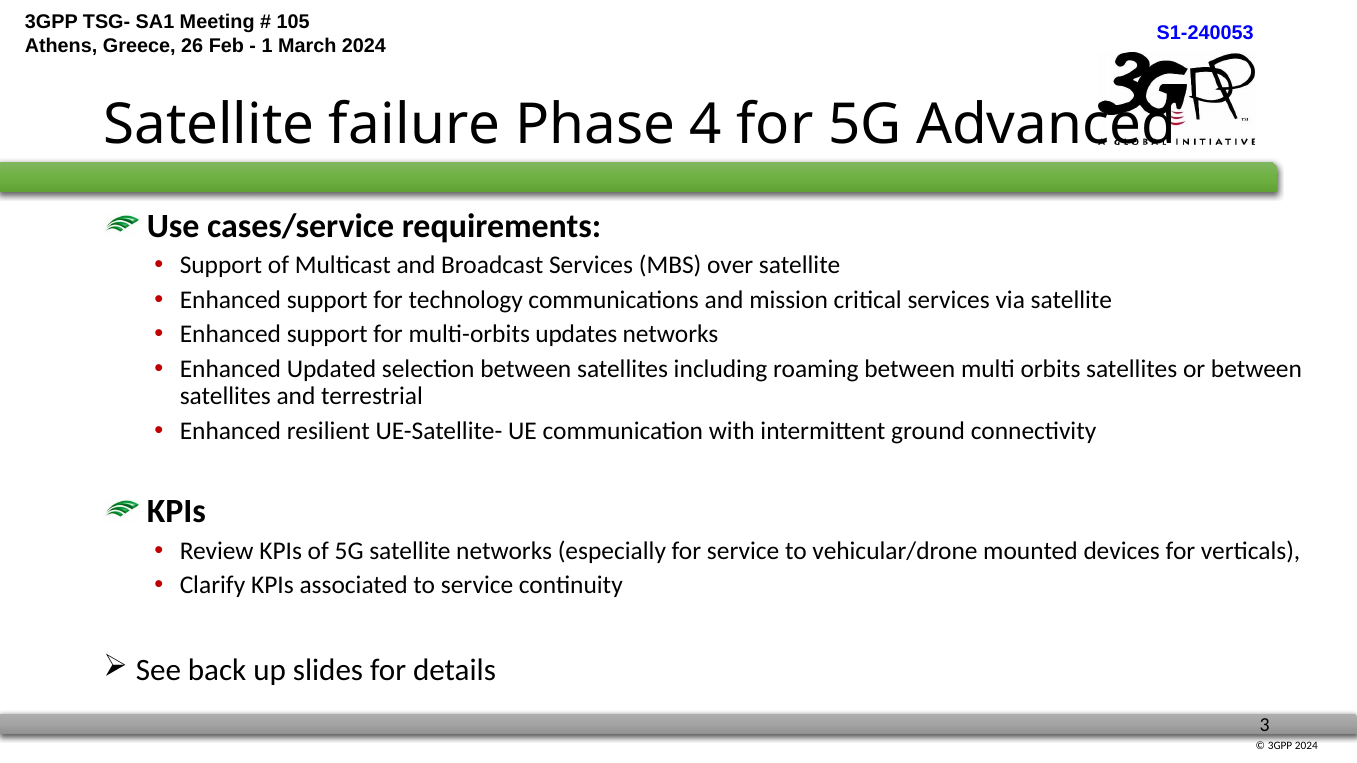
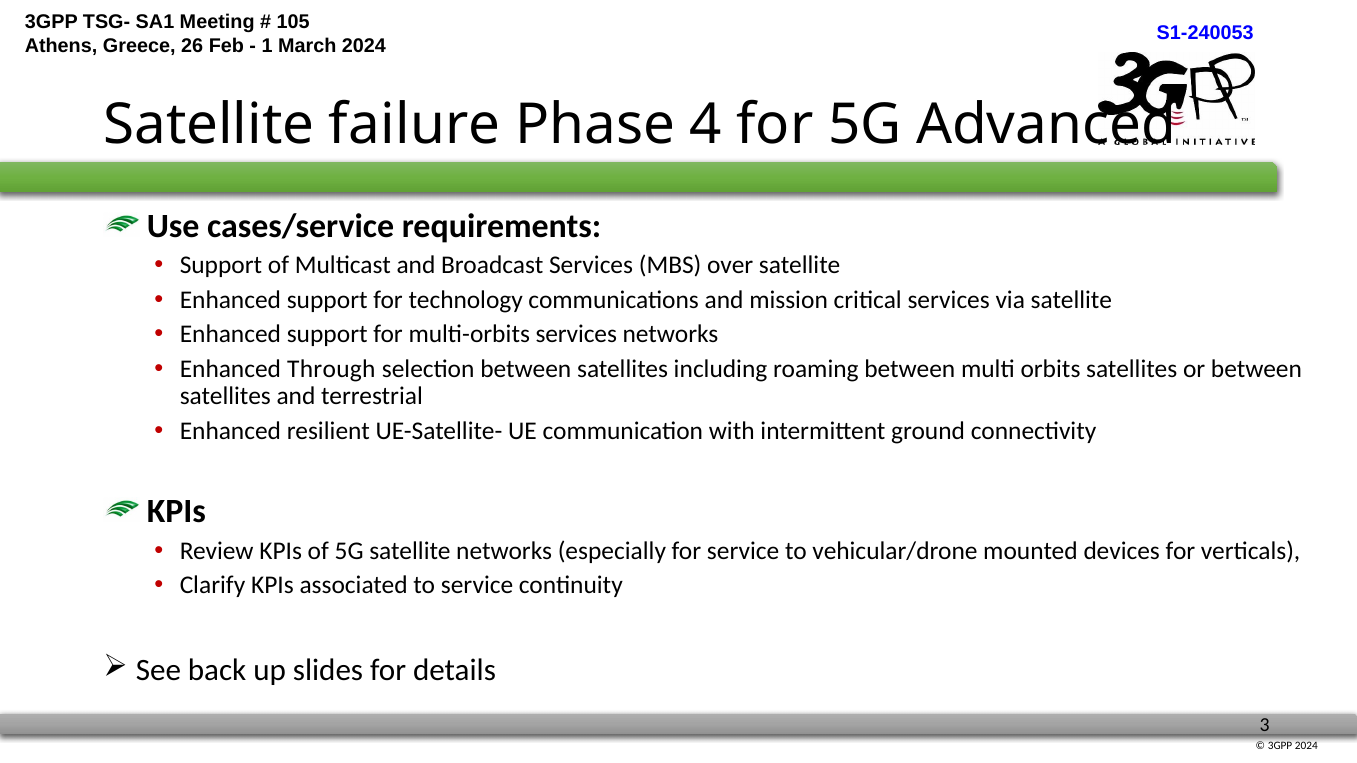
multi-orbits updates: updates -> services (576, 335)
Updated: Updated -> Through (331, 369)
